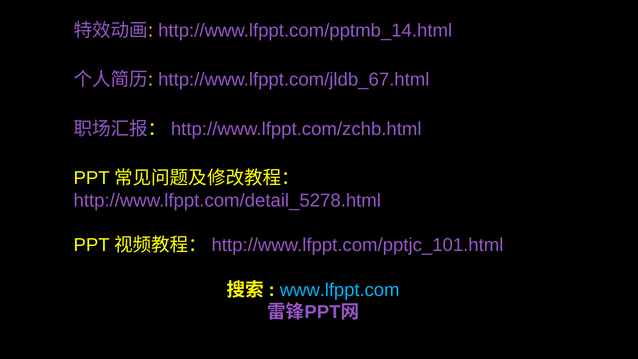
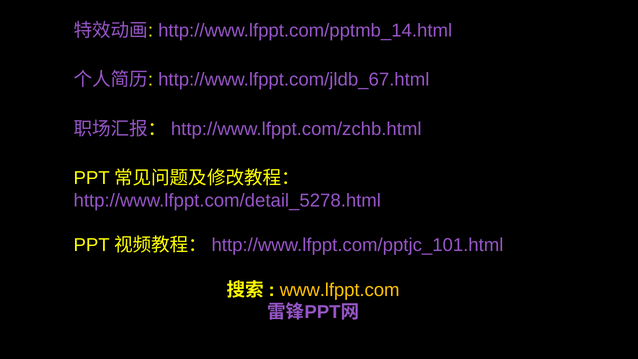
www.lfppt.com colour: light blue -> yellow (340, 290)
